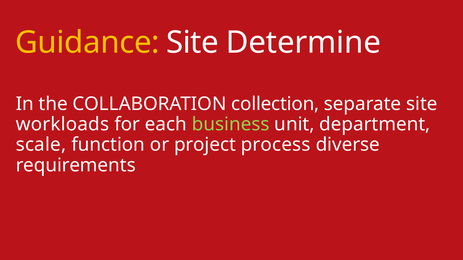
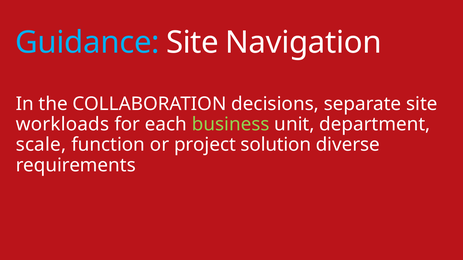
Guidance colour: yellow -> light blue (87, 42)
Determine: Determine -> Navigation (303, 42)
collection: collection -> decisions (275, 104)
process: process -> solution (276, 145)
